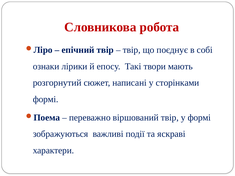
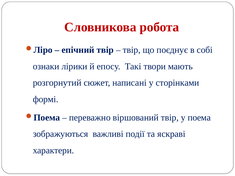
у формі: формі -> поема (199, 118)
